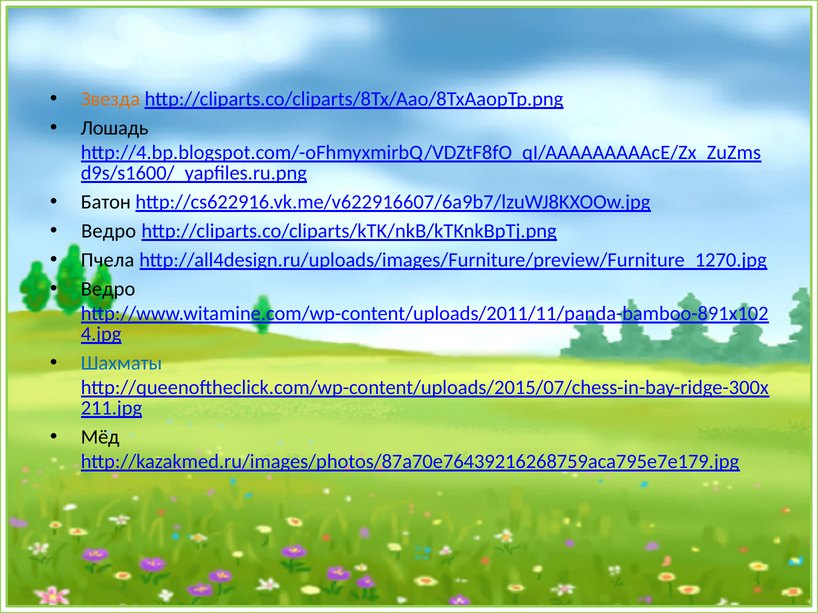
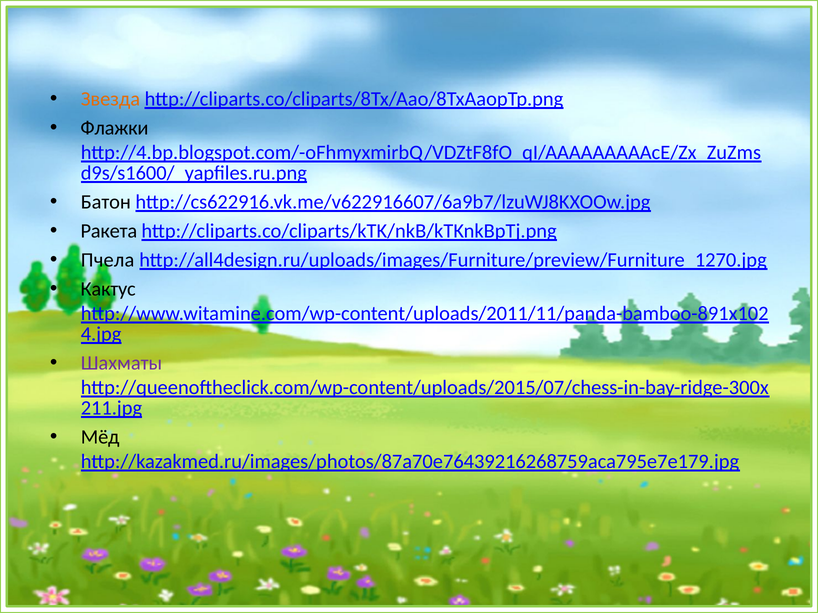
Лошадь: Лошадь -> Флажки (114, 128)
Ведро: Ведро -> Ракета (109, 231)
Ведро: Ведро -> Кактус (108, 289)
Шахматы colour: blue -> purple (121, 363)
